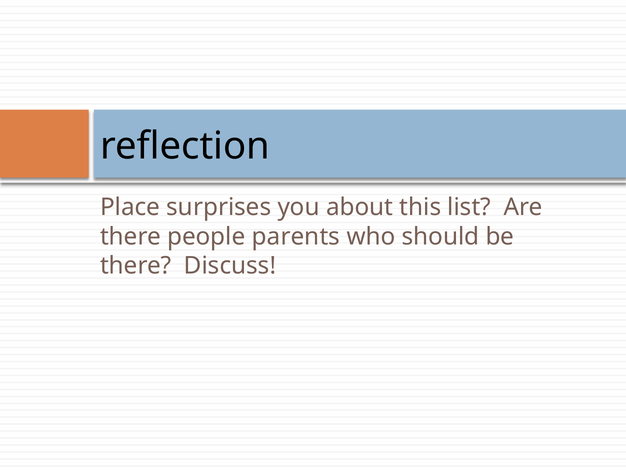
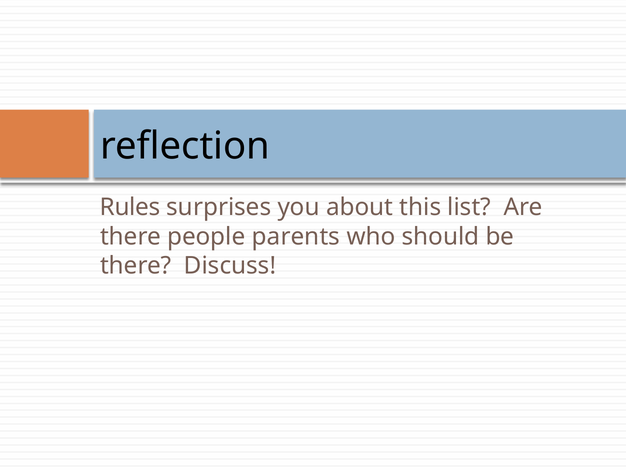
Place: Place -> Rules (130, 207)
